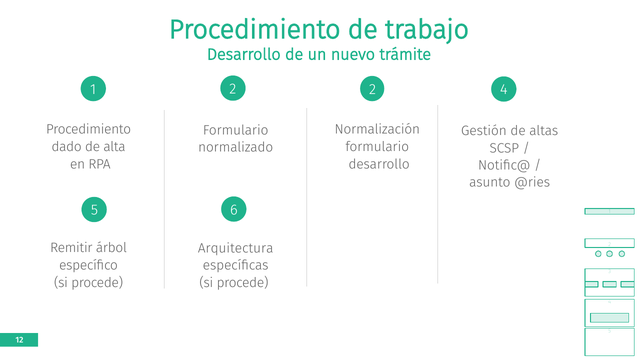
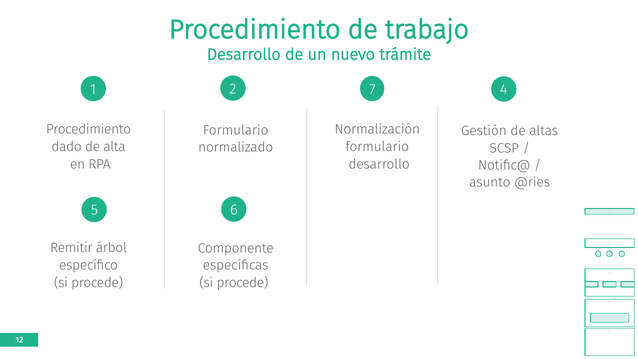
2 2: 2 -> 7 (372, 89)
Arquitectura: Arquitectura -> Componente (236, 248)
